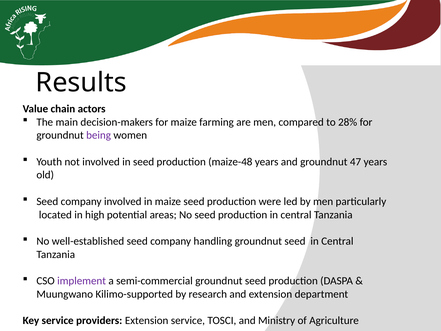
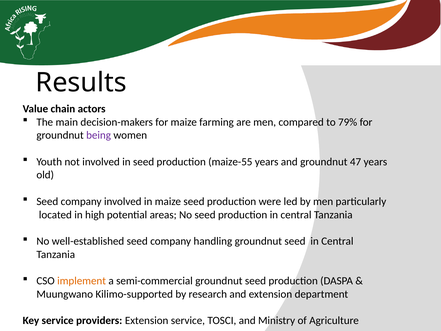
28%: 28% -> 79% (348, 122)
maize-48: maize-48 -> maize-55 (230, 162)
implement colour: purple -> orange (82, 281)
